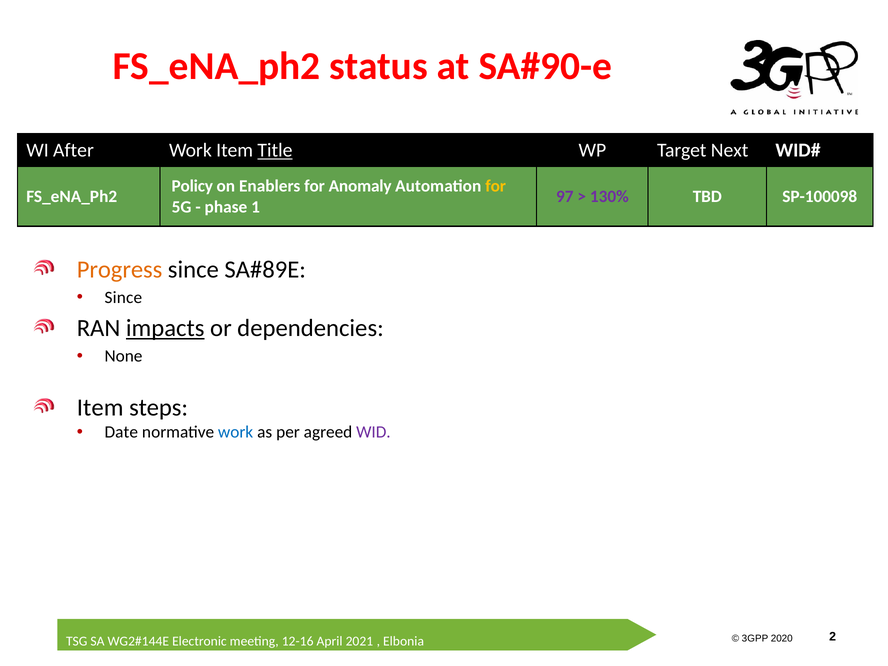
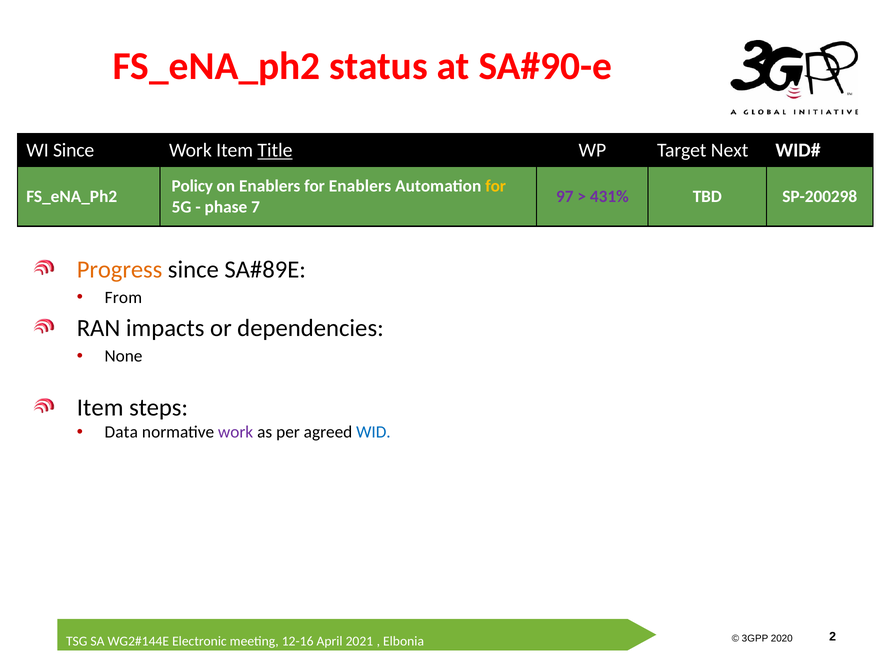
WI After: After -> Since (74, 150)
for Anomaly: Anomaly -> Enablers (360, 186)
130%: 130% -> 431% (609, 197)
SP-100098: SP-100098 -> SP-200298 (820, 197)
1: 1 -> 7 (256, 207)
Since: Since -> From (123, 297)
impacts underline: present -> none (165, 328)
Date: Date -> Data (121, 432)
work colour: blue -> purple (236, 432)
WID colour: purple -> blue (373, 432)
